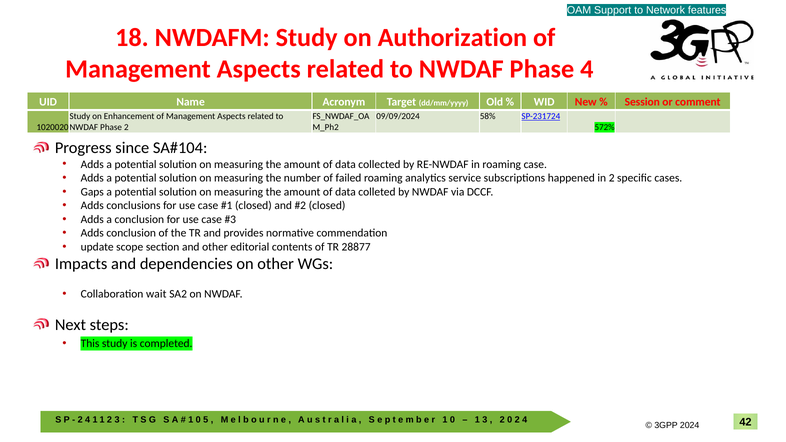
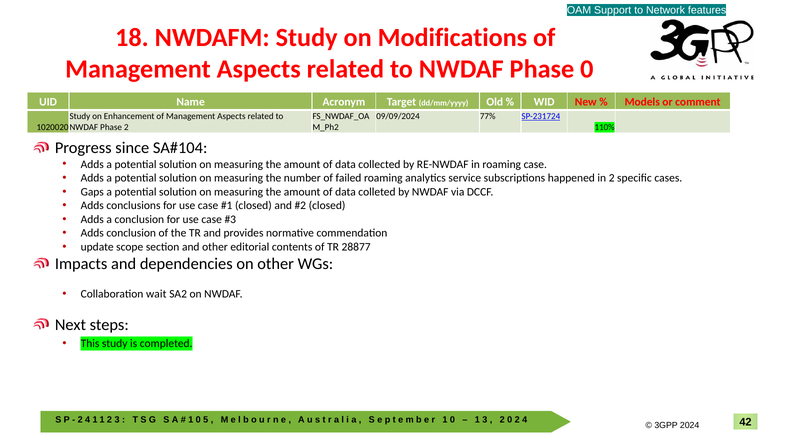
Authorization: Authorization -> Modifications (452, 38)
Phase 4: 4 -> 0 (587, 69)
Session: Session -> Models (642, 102)
58%: 58% -> 77% (488, 116)
572%: 572% -> 110% (605, 128)
